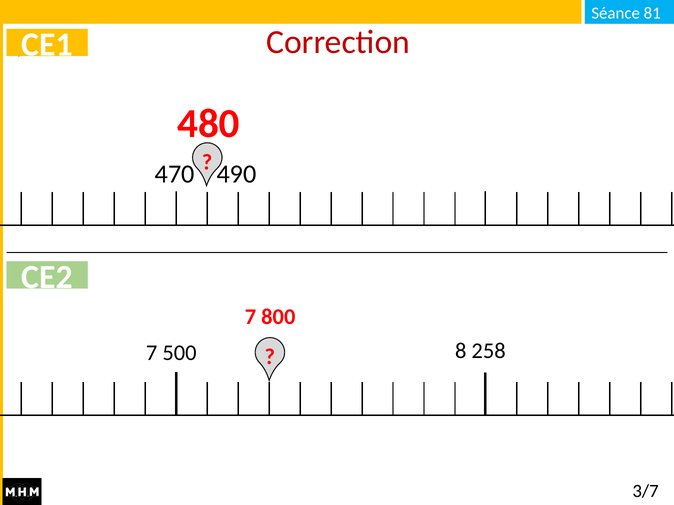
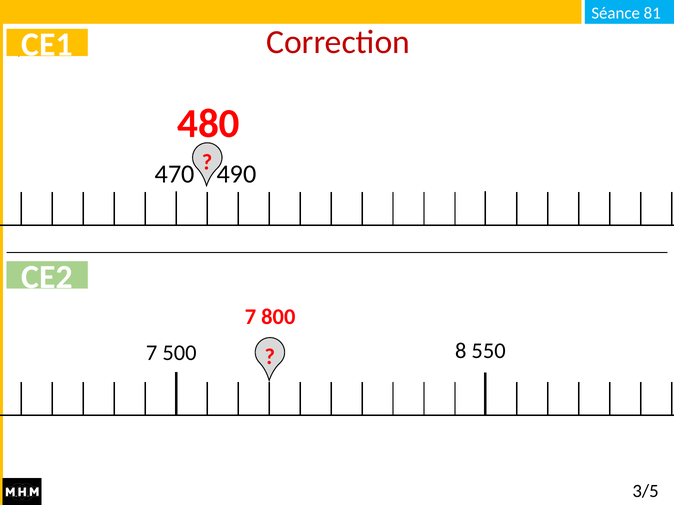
258: 258 -> 550 (489, 351)
3/7: 3/7 -> 3/5 (646, 492)
